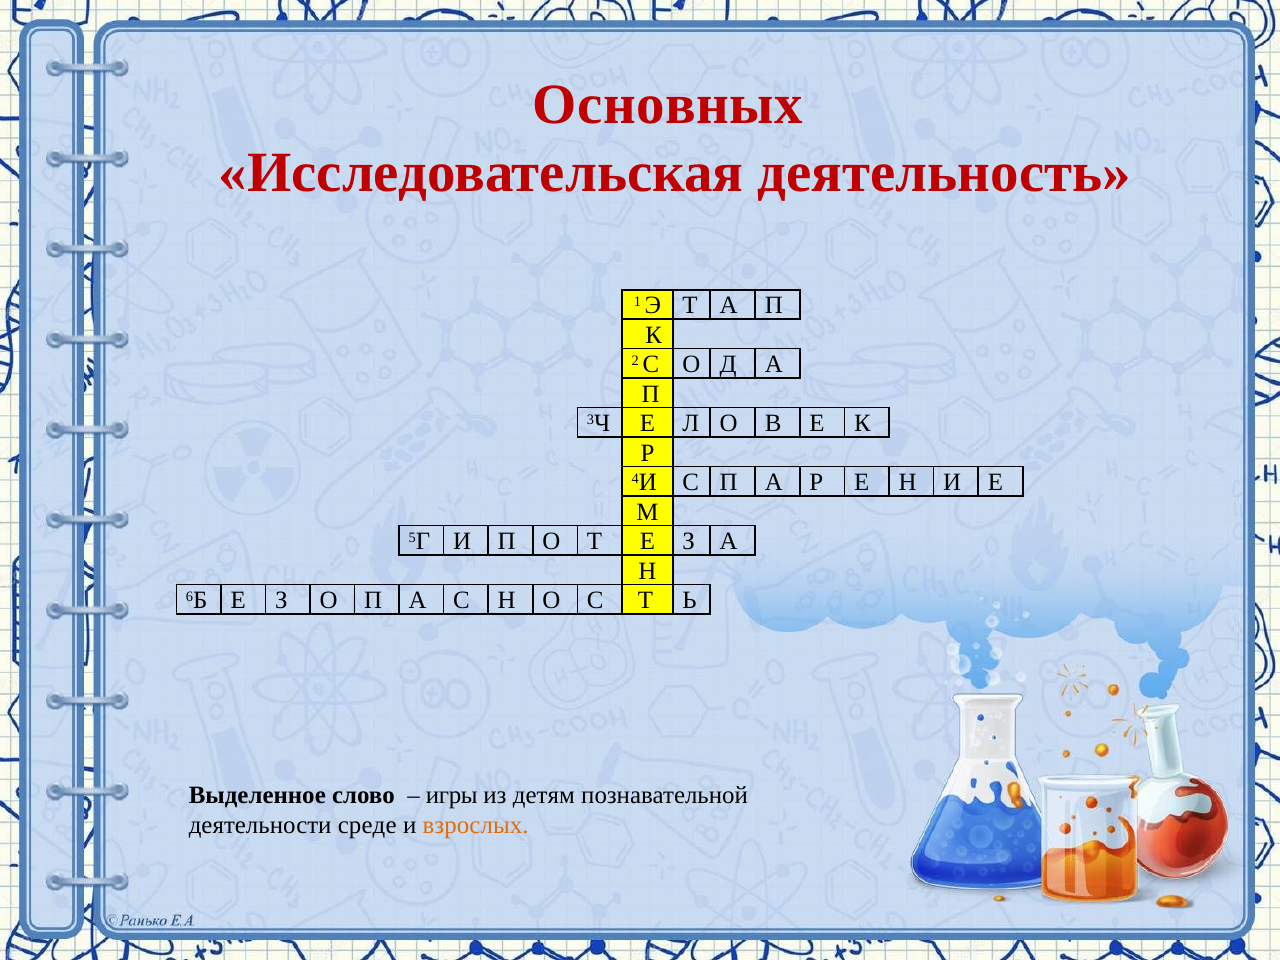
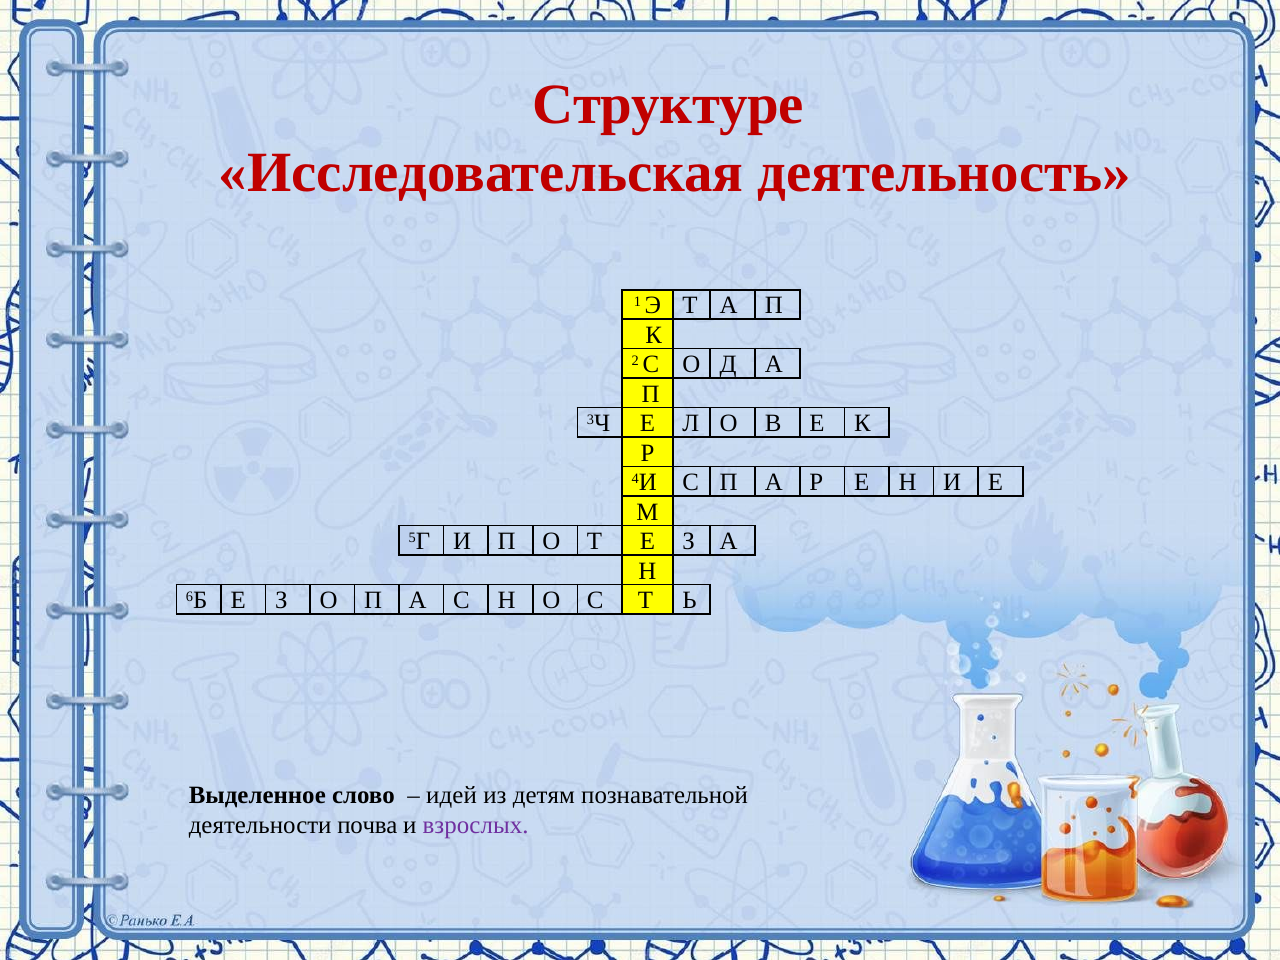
Основных: Основных -> Структуре (668, 104)
игры: игры -> идей (452, 795)
среде: среде -> почва (367, 825)
взрослых colour: orange -> purple (476, 825)
